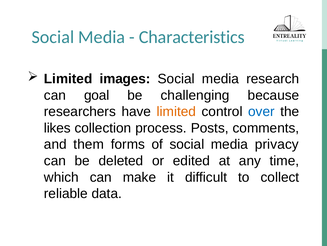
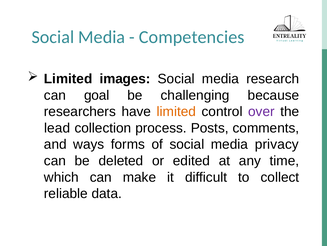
Characteristics: Characteristics -> Competencies (192, 37)
over colour: blue -> purple (261, 111)
likes: likes -> lead (57, 128)
them: them -> ways (89, 144)
